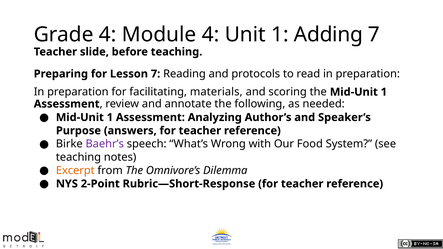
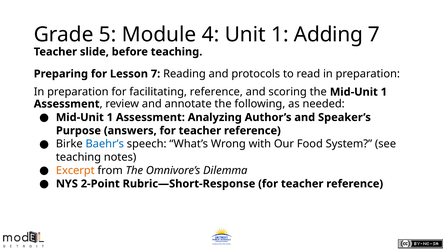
Grade 4: 4 -> 5 (108, 35)
facilitating materials: materials -> reference (216, 92)
Baehr’s colour: purple -> blue (105, 144)
